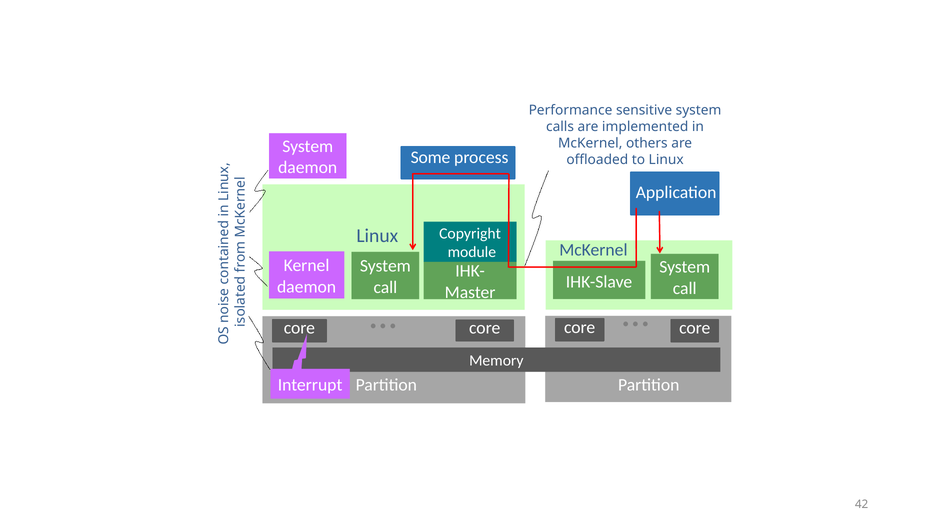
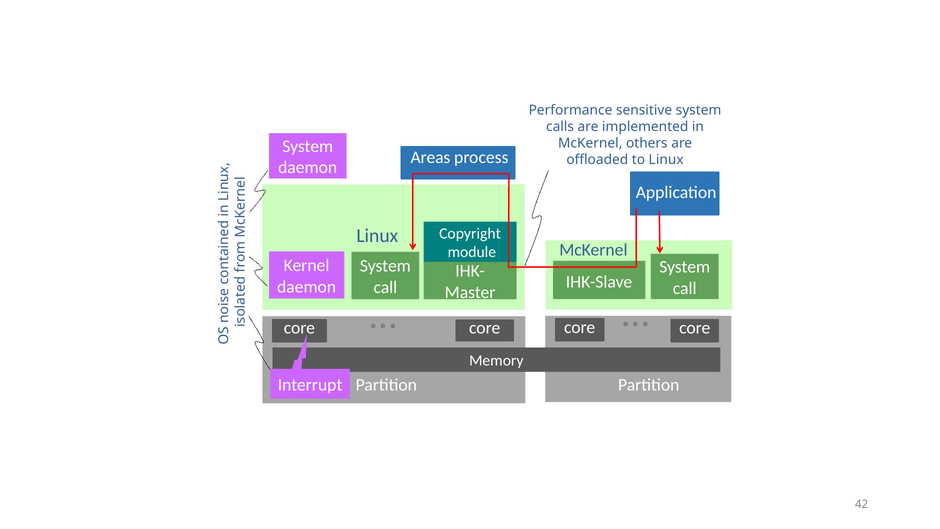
Some: Some -> Areas (430, 158)
